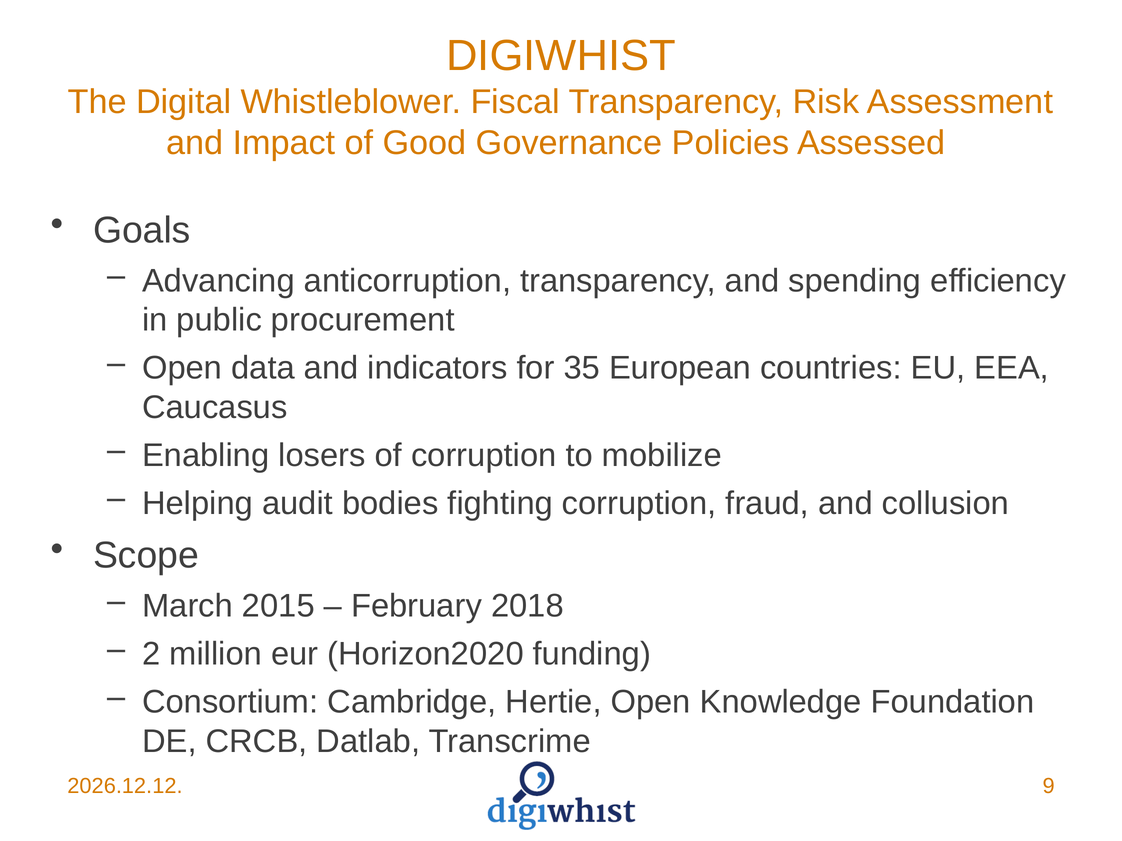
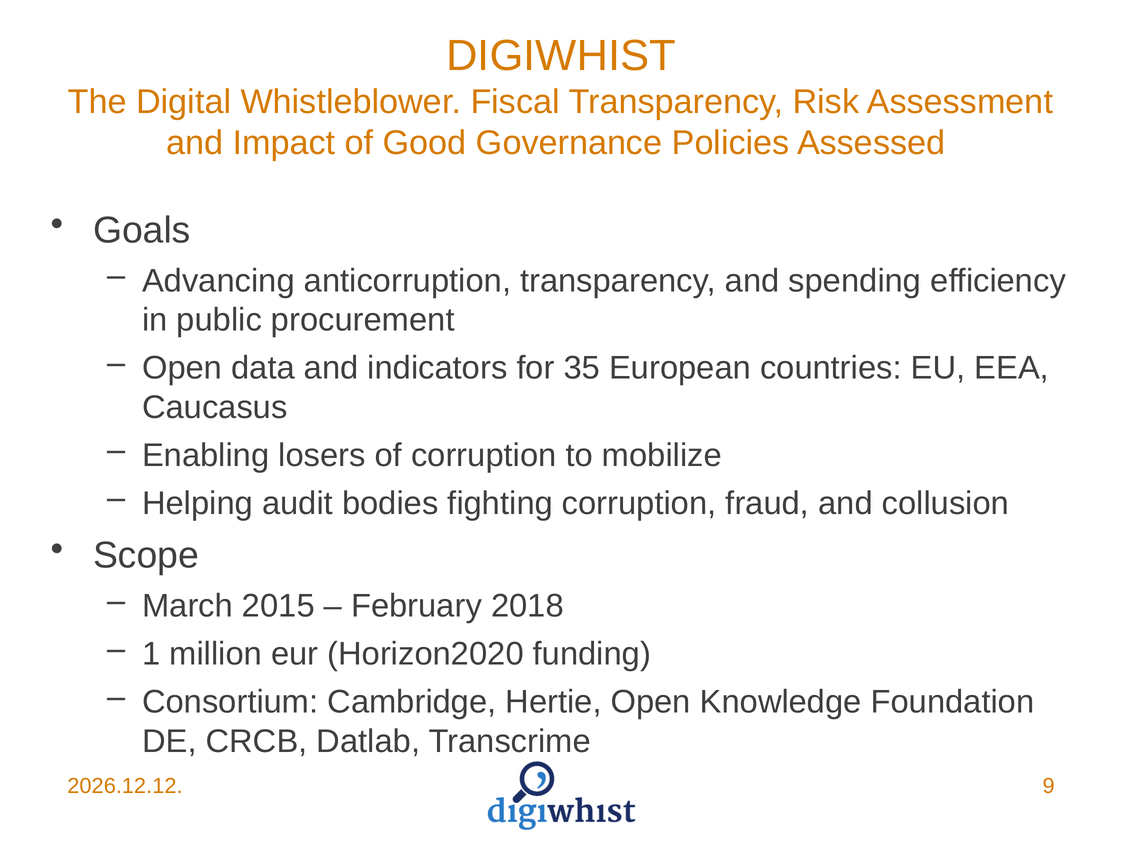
2: 2 -> 1 (151, 654)
